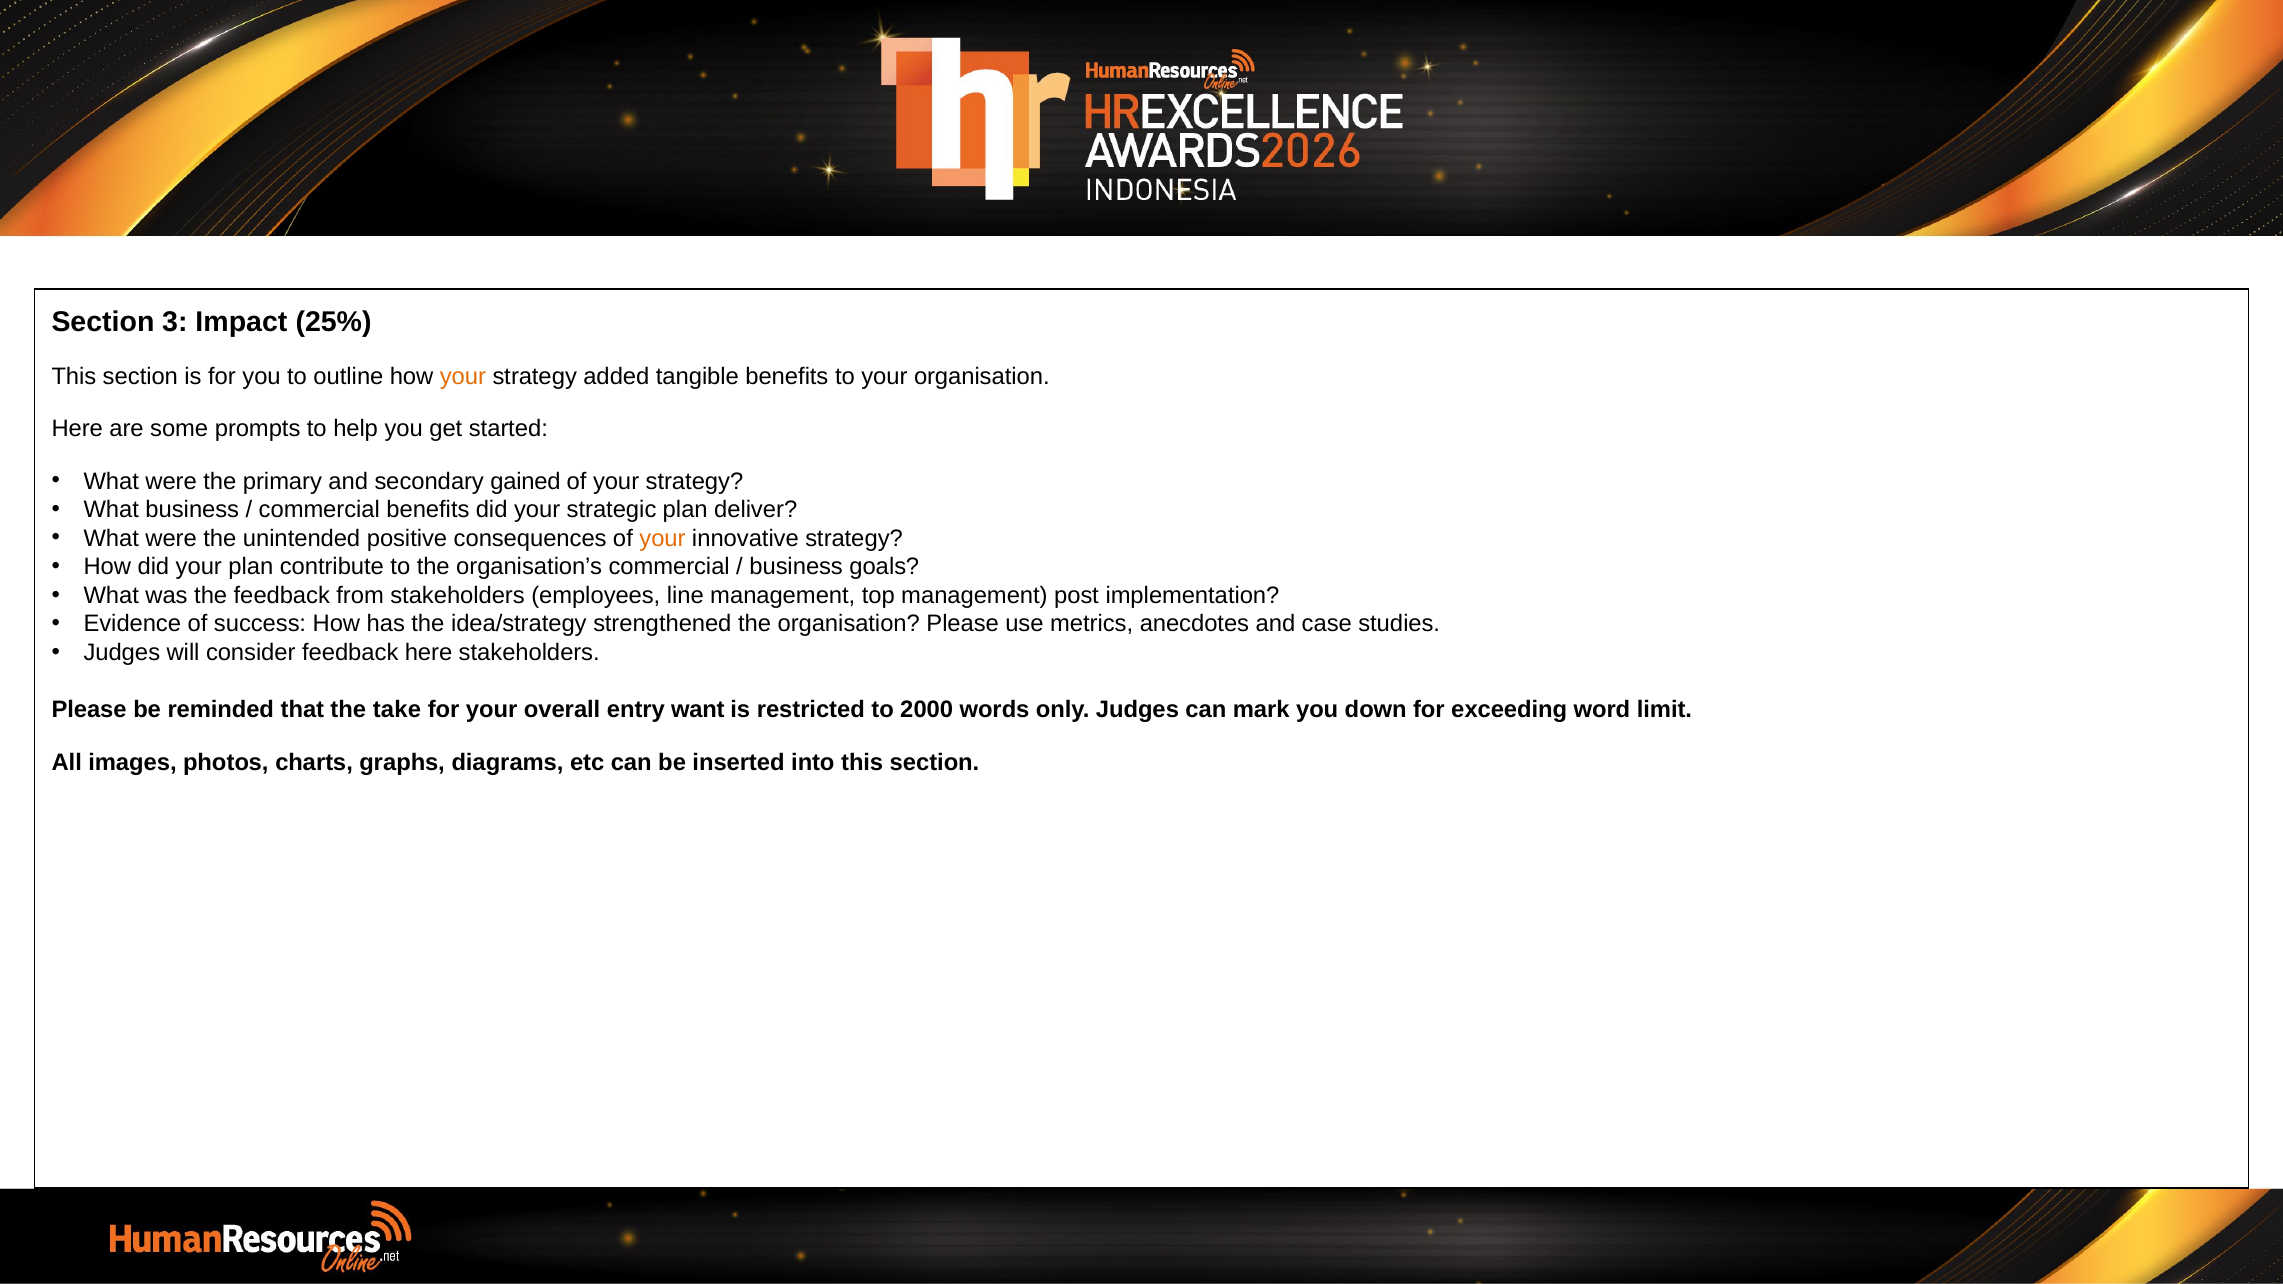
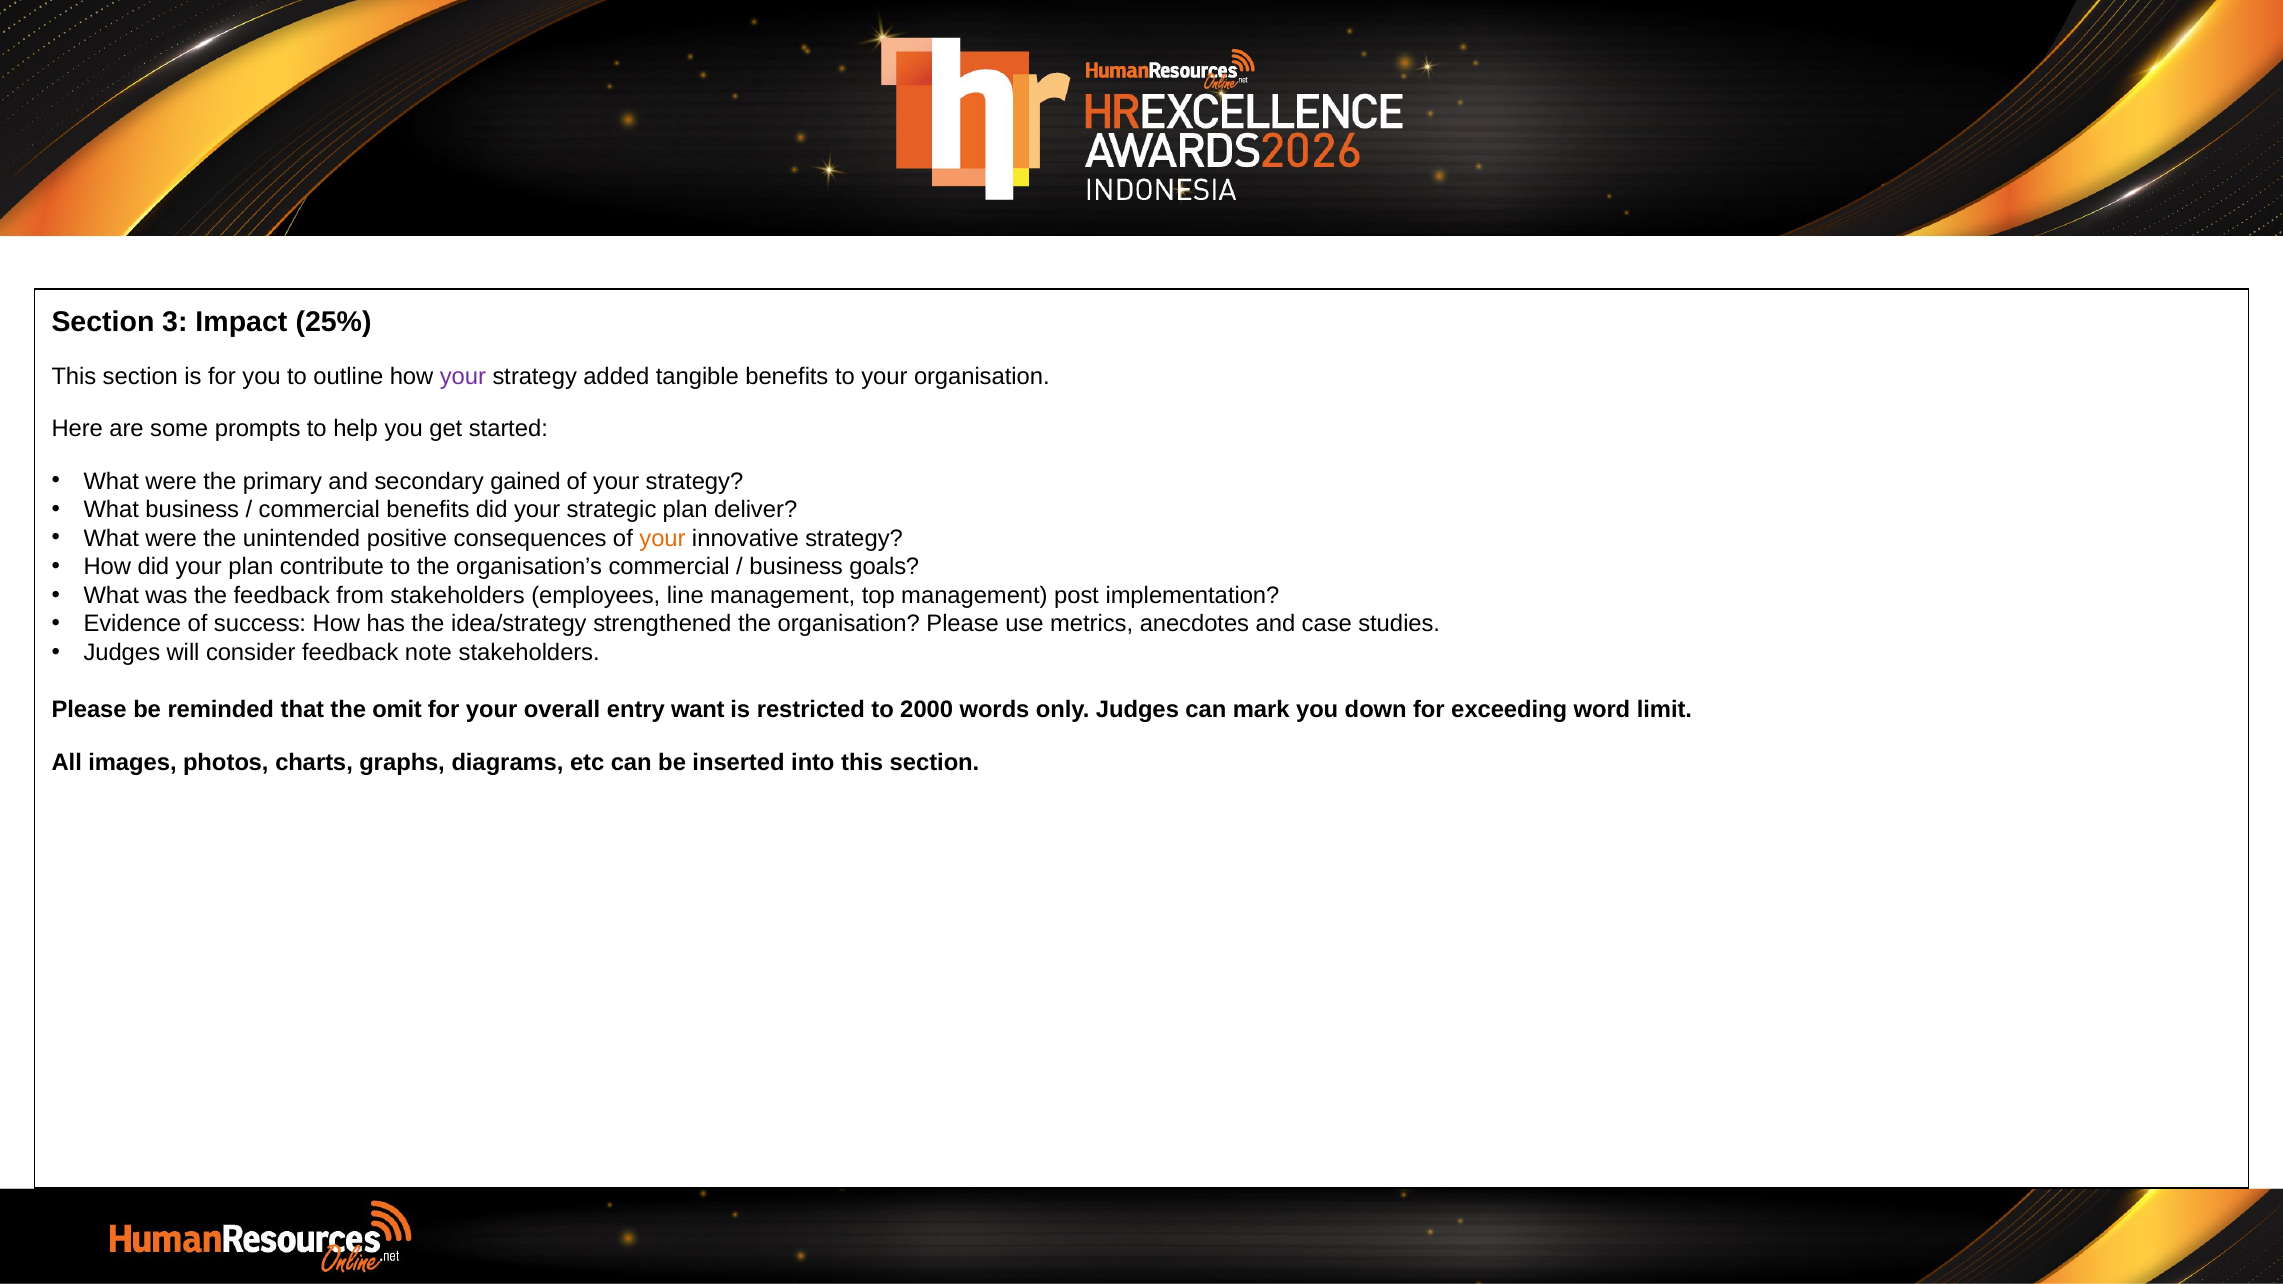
your colour: orange -> purple (463, 377)
feedback here: here -> note (428, 653)
take: take -> omit (397, 710)
